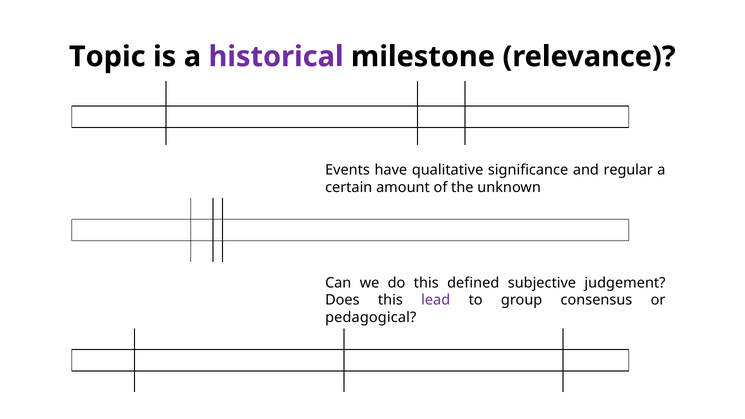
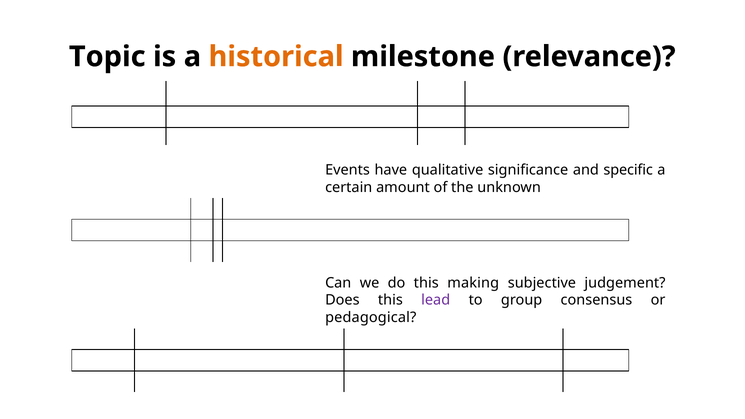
historical colour: purple -> orange (276, 57)
regular: regular -> specific (628, 170)
defined: defined -> making (473, 283)
